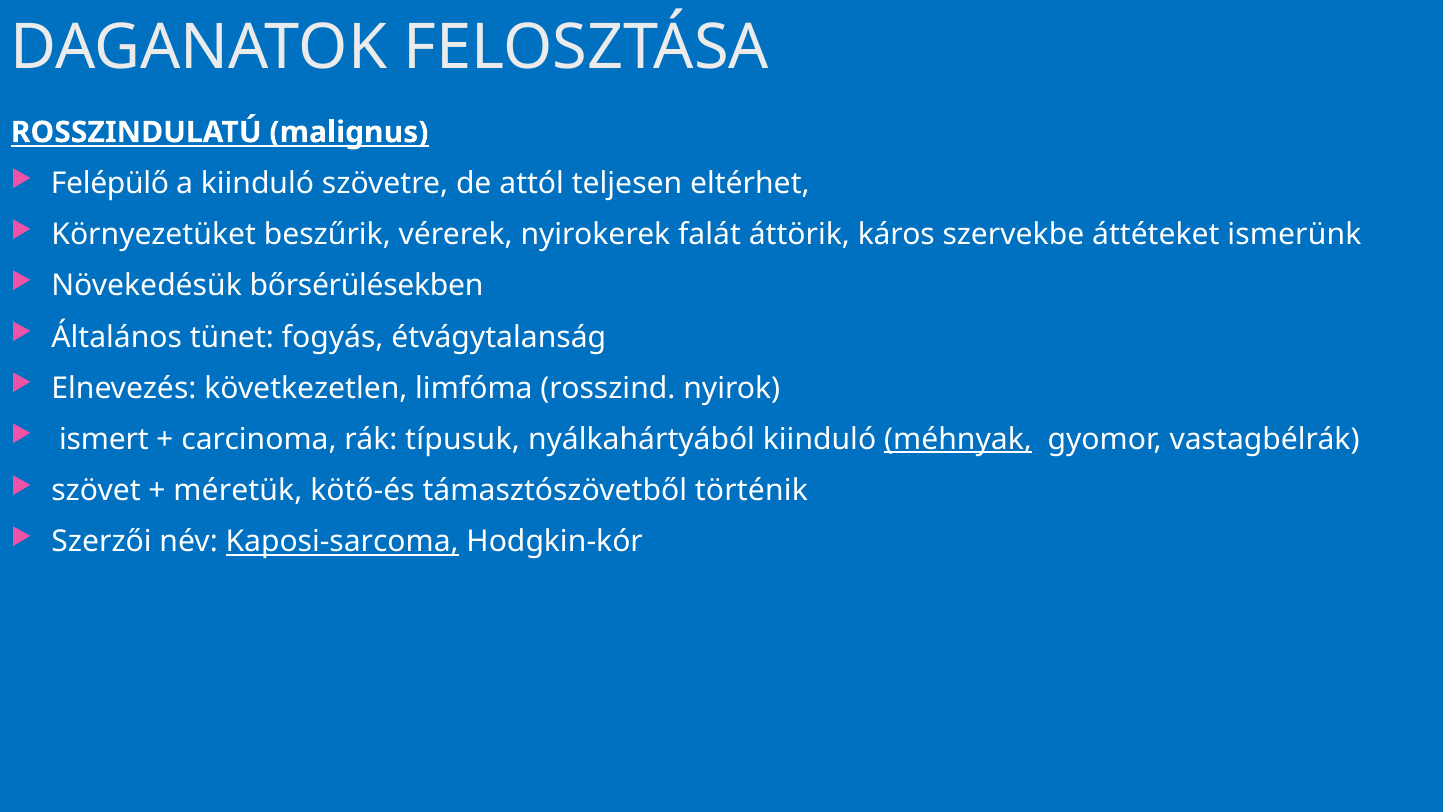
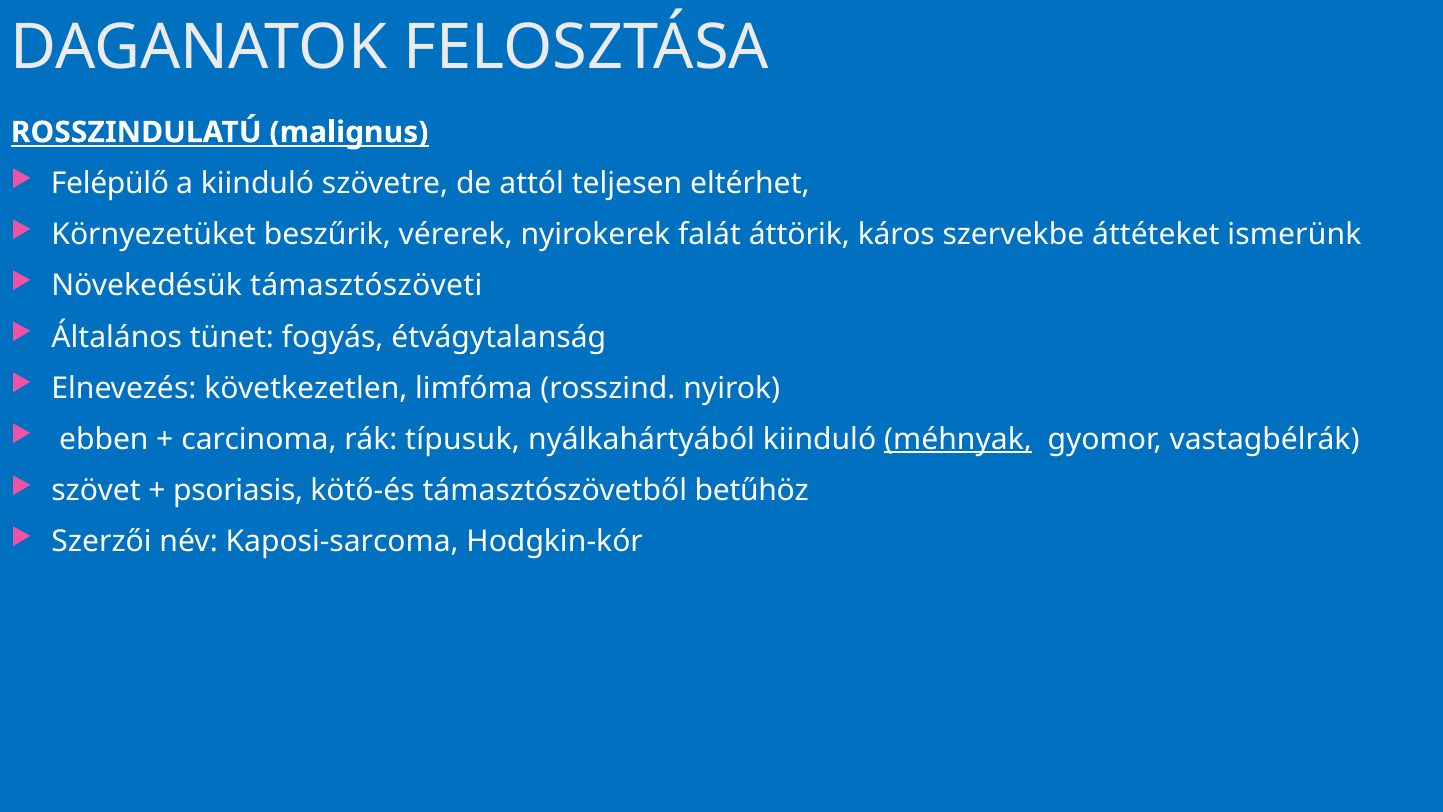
bőrsérülésekben: bőrsérülésekben -> támasztószöveti (366, 286)
ismert: ismert -> ebben (104, 439)
méretük: méretük -> psoriasis (238, 490)
történik: történik -> betűhöz (752, 490)
Kaposi-sarcoma underline: present -> none (342, 542)
